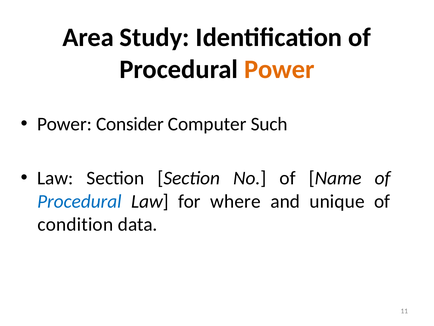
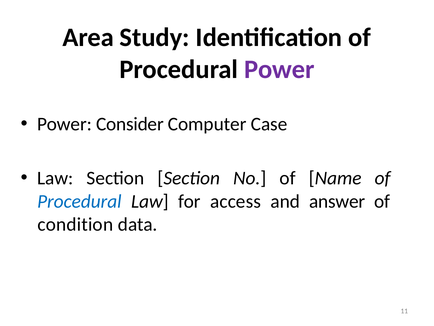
Power colour: orange -> purple (279, 69)
Such: Such -> Case (269, 124)
where: where -> access (235, 201)
unique: unique -> answer (337, 201)
